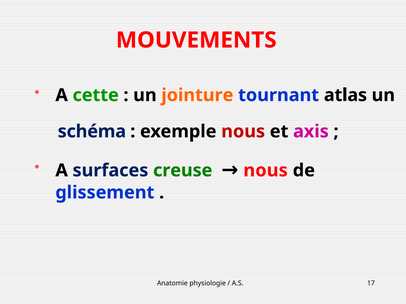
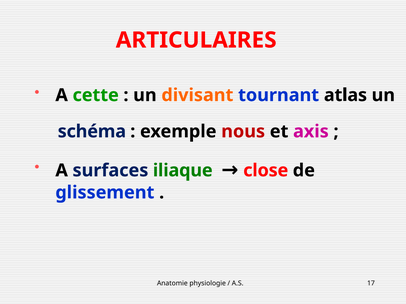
MOUVEMENTS: MOUVEMENTS -> ARTICULAIRES (196, 40)
jointure: jointure -> divisant (197, 95)
creuse: creuse -> iliaque (183, 171)
nous: nous -> close (266, 171)
